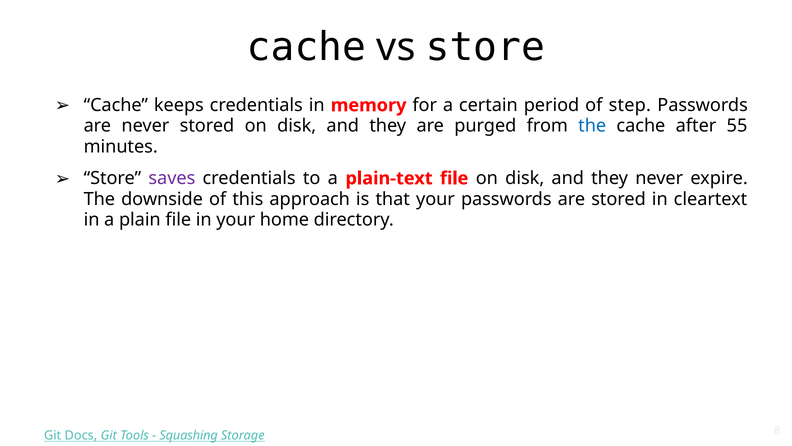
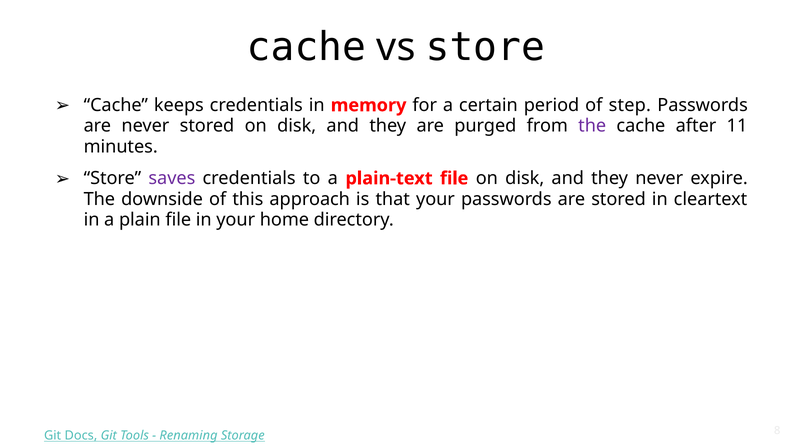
the colour: blue -> purple (592, 126)
55: 55 -> 11 (737, 126)
Squashing: Squashing -> Renaming (189, 435)
